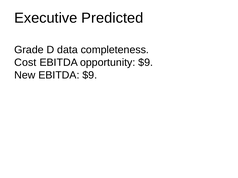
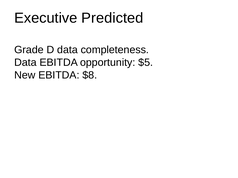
Cost: Cost -> Data (25, 63)
opportunity $9: $9 -> $5 (146, 63)
EBITDA $9: $9 -> $8 (90, 75)
